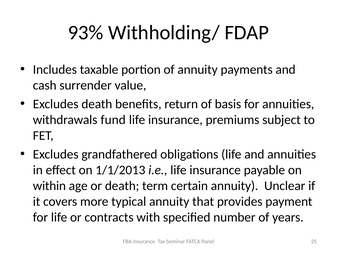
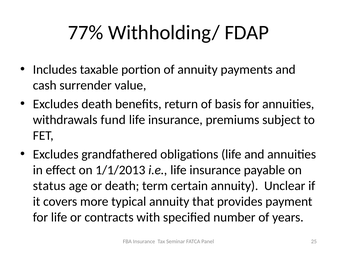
93%: 93% -> 77% (86, 33)
within: within -> status (49, 186)
